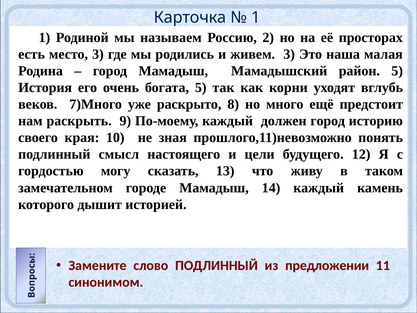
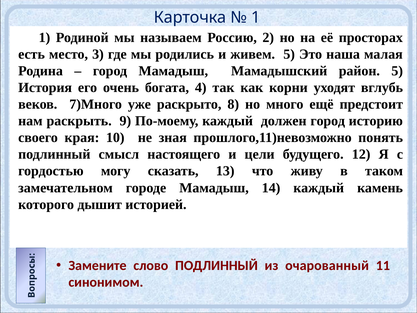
живем 3: 3 -> 5 (289, 54)
богата 5: 5 -> 4 (201, 88)
предложении: предложении -> очарованный (327, 265)
